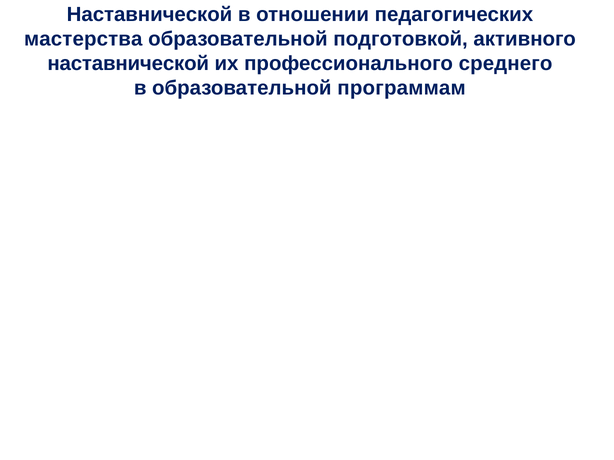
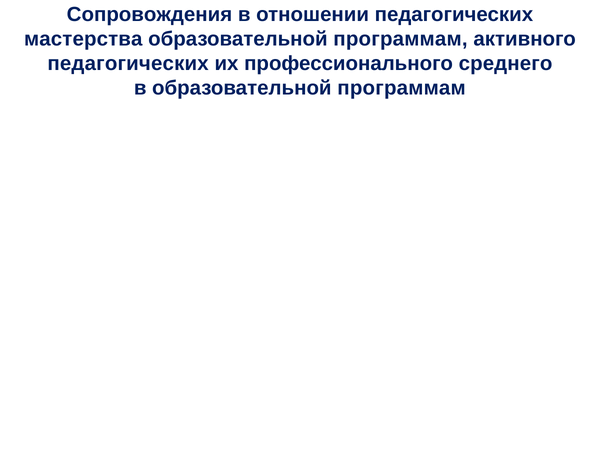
Наставнической: Наставнической -> Сопровождения (149, 14)
подготовкой: подготовкой -> программам (400, 39)
наставнической: наставнической -> педагогических (128, 64)
